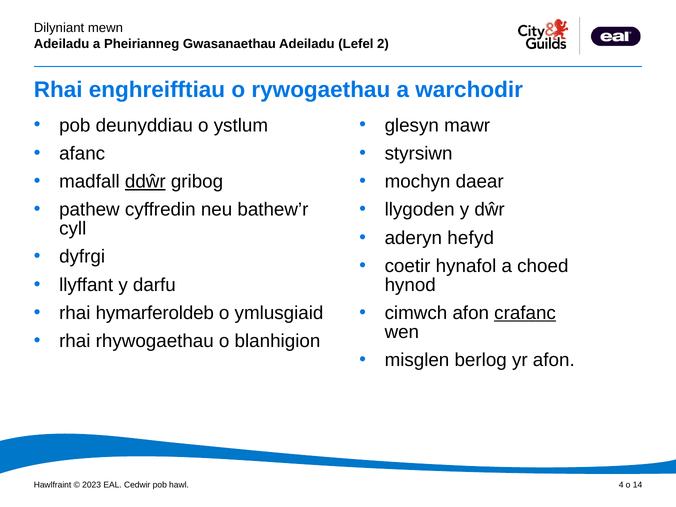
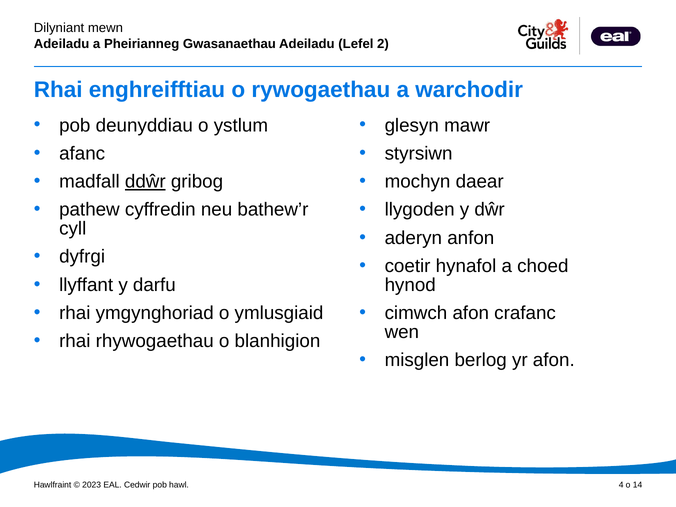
hefyd: hefyd -> anfon (471, 238)
hymarferoldeb: hymarferoldeb -> ymgynghoriad (155, 313)
crafanc underline: present -> none (525, 313)
